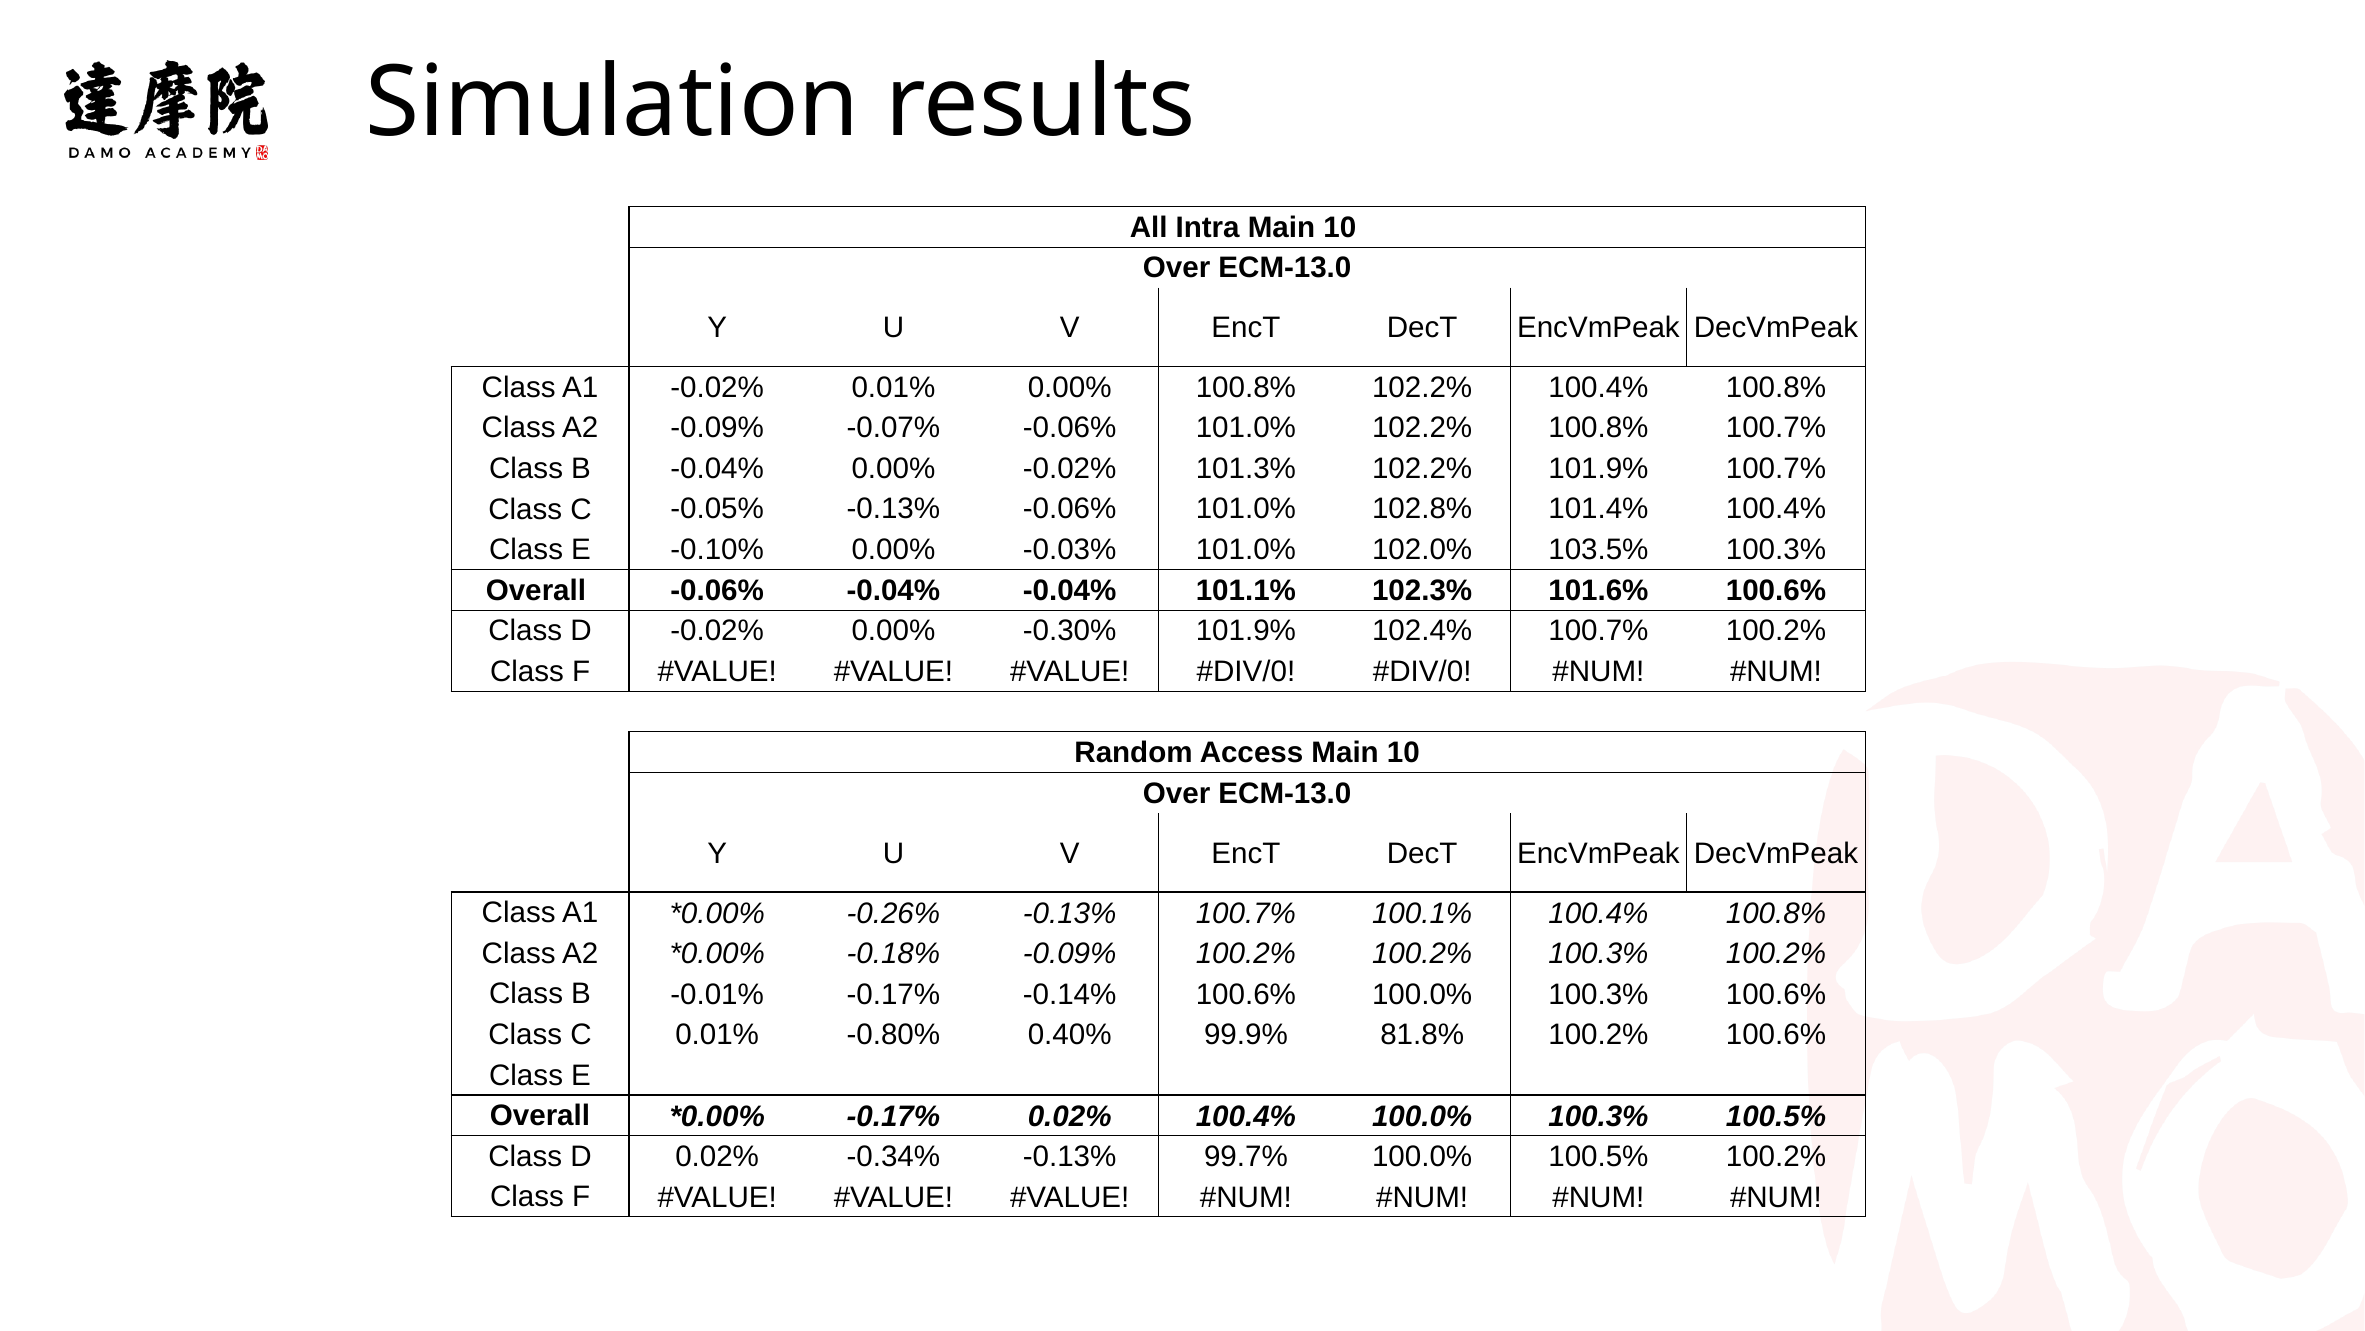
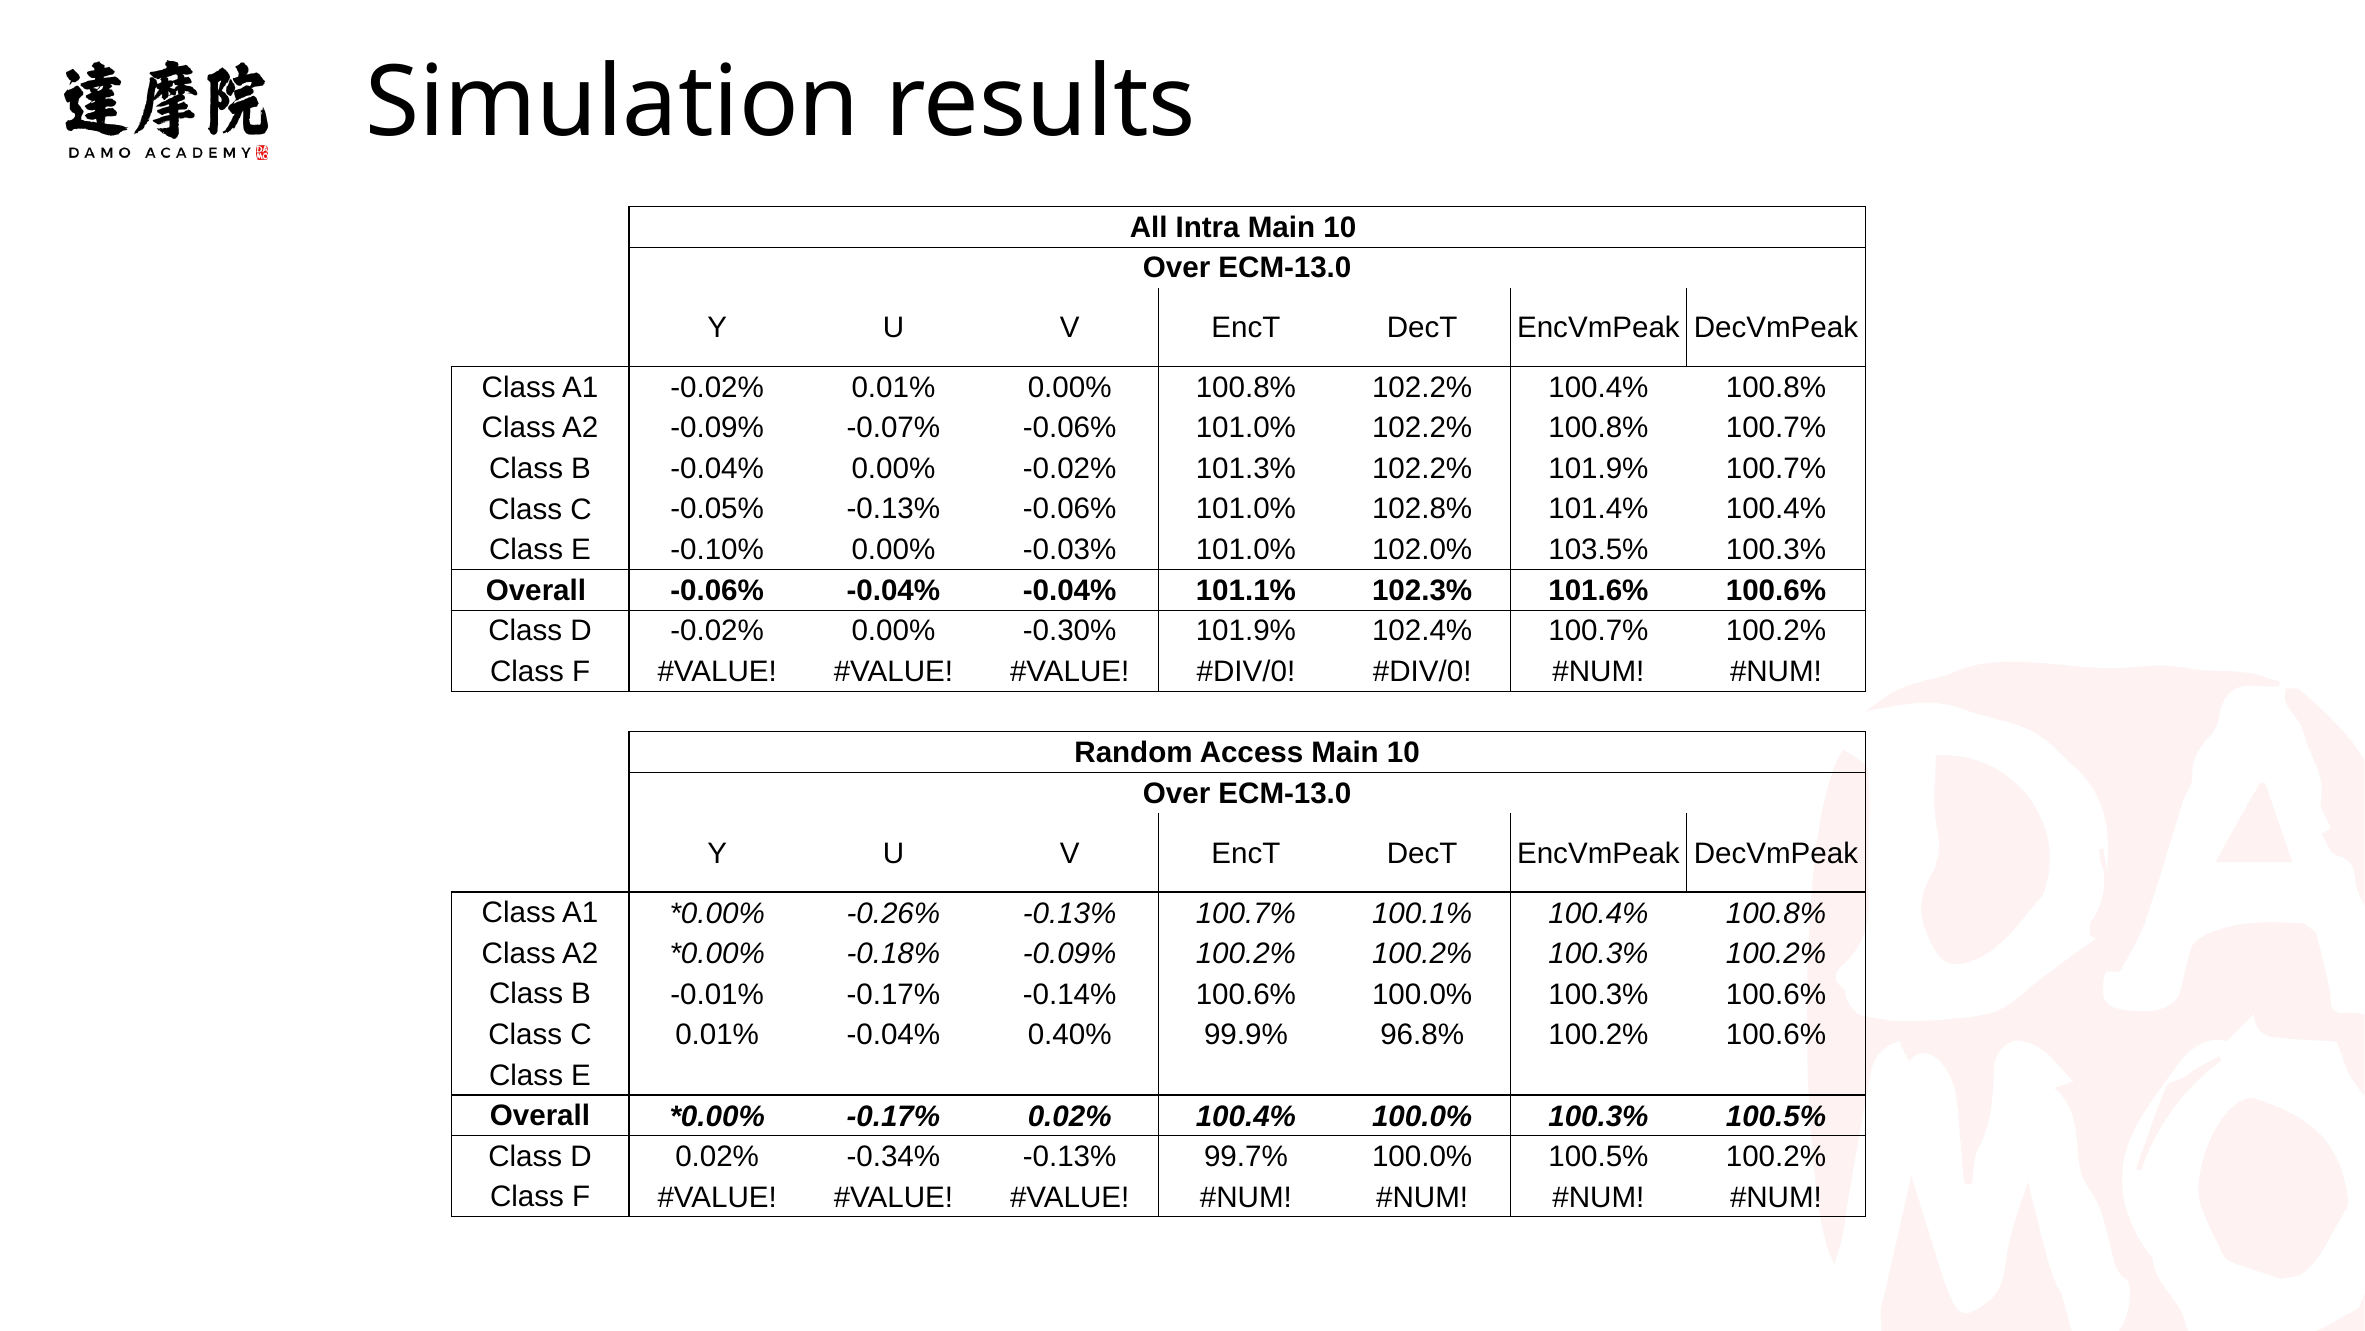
0.01% -0.80%: -0.80% -> -0.04% (893, 1035)
81.8%: 81.8% -> 96.8% (1422, 1035)
